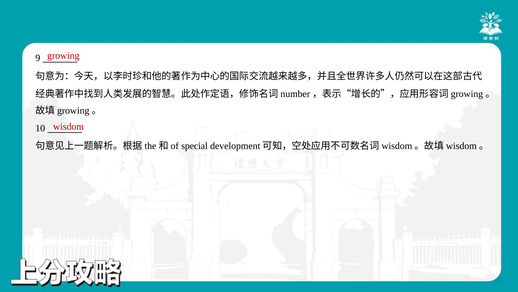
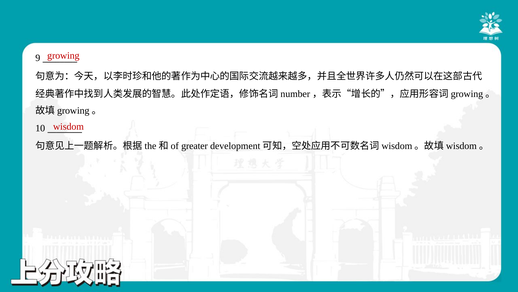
special: special -> greater (195, 146)
